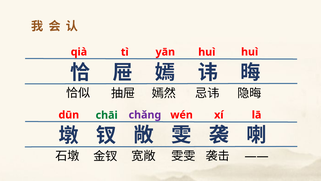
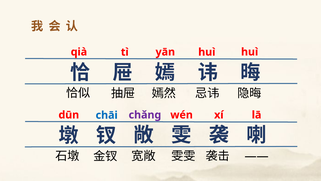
chāi colour: green -> blue (107, 115)
